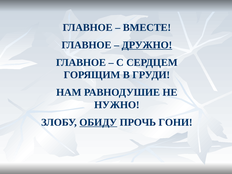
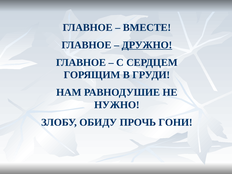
ОБИДУ underline: present -> none (98, 122)
